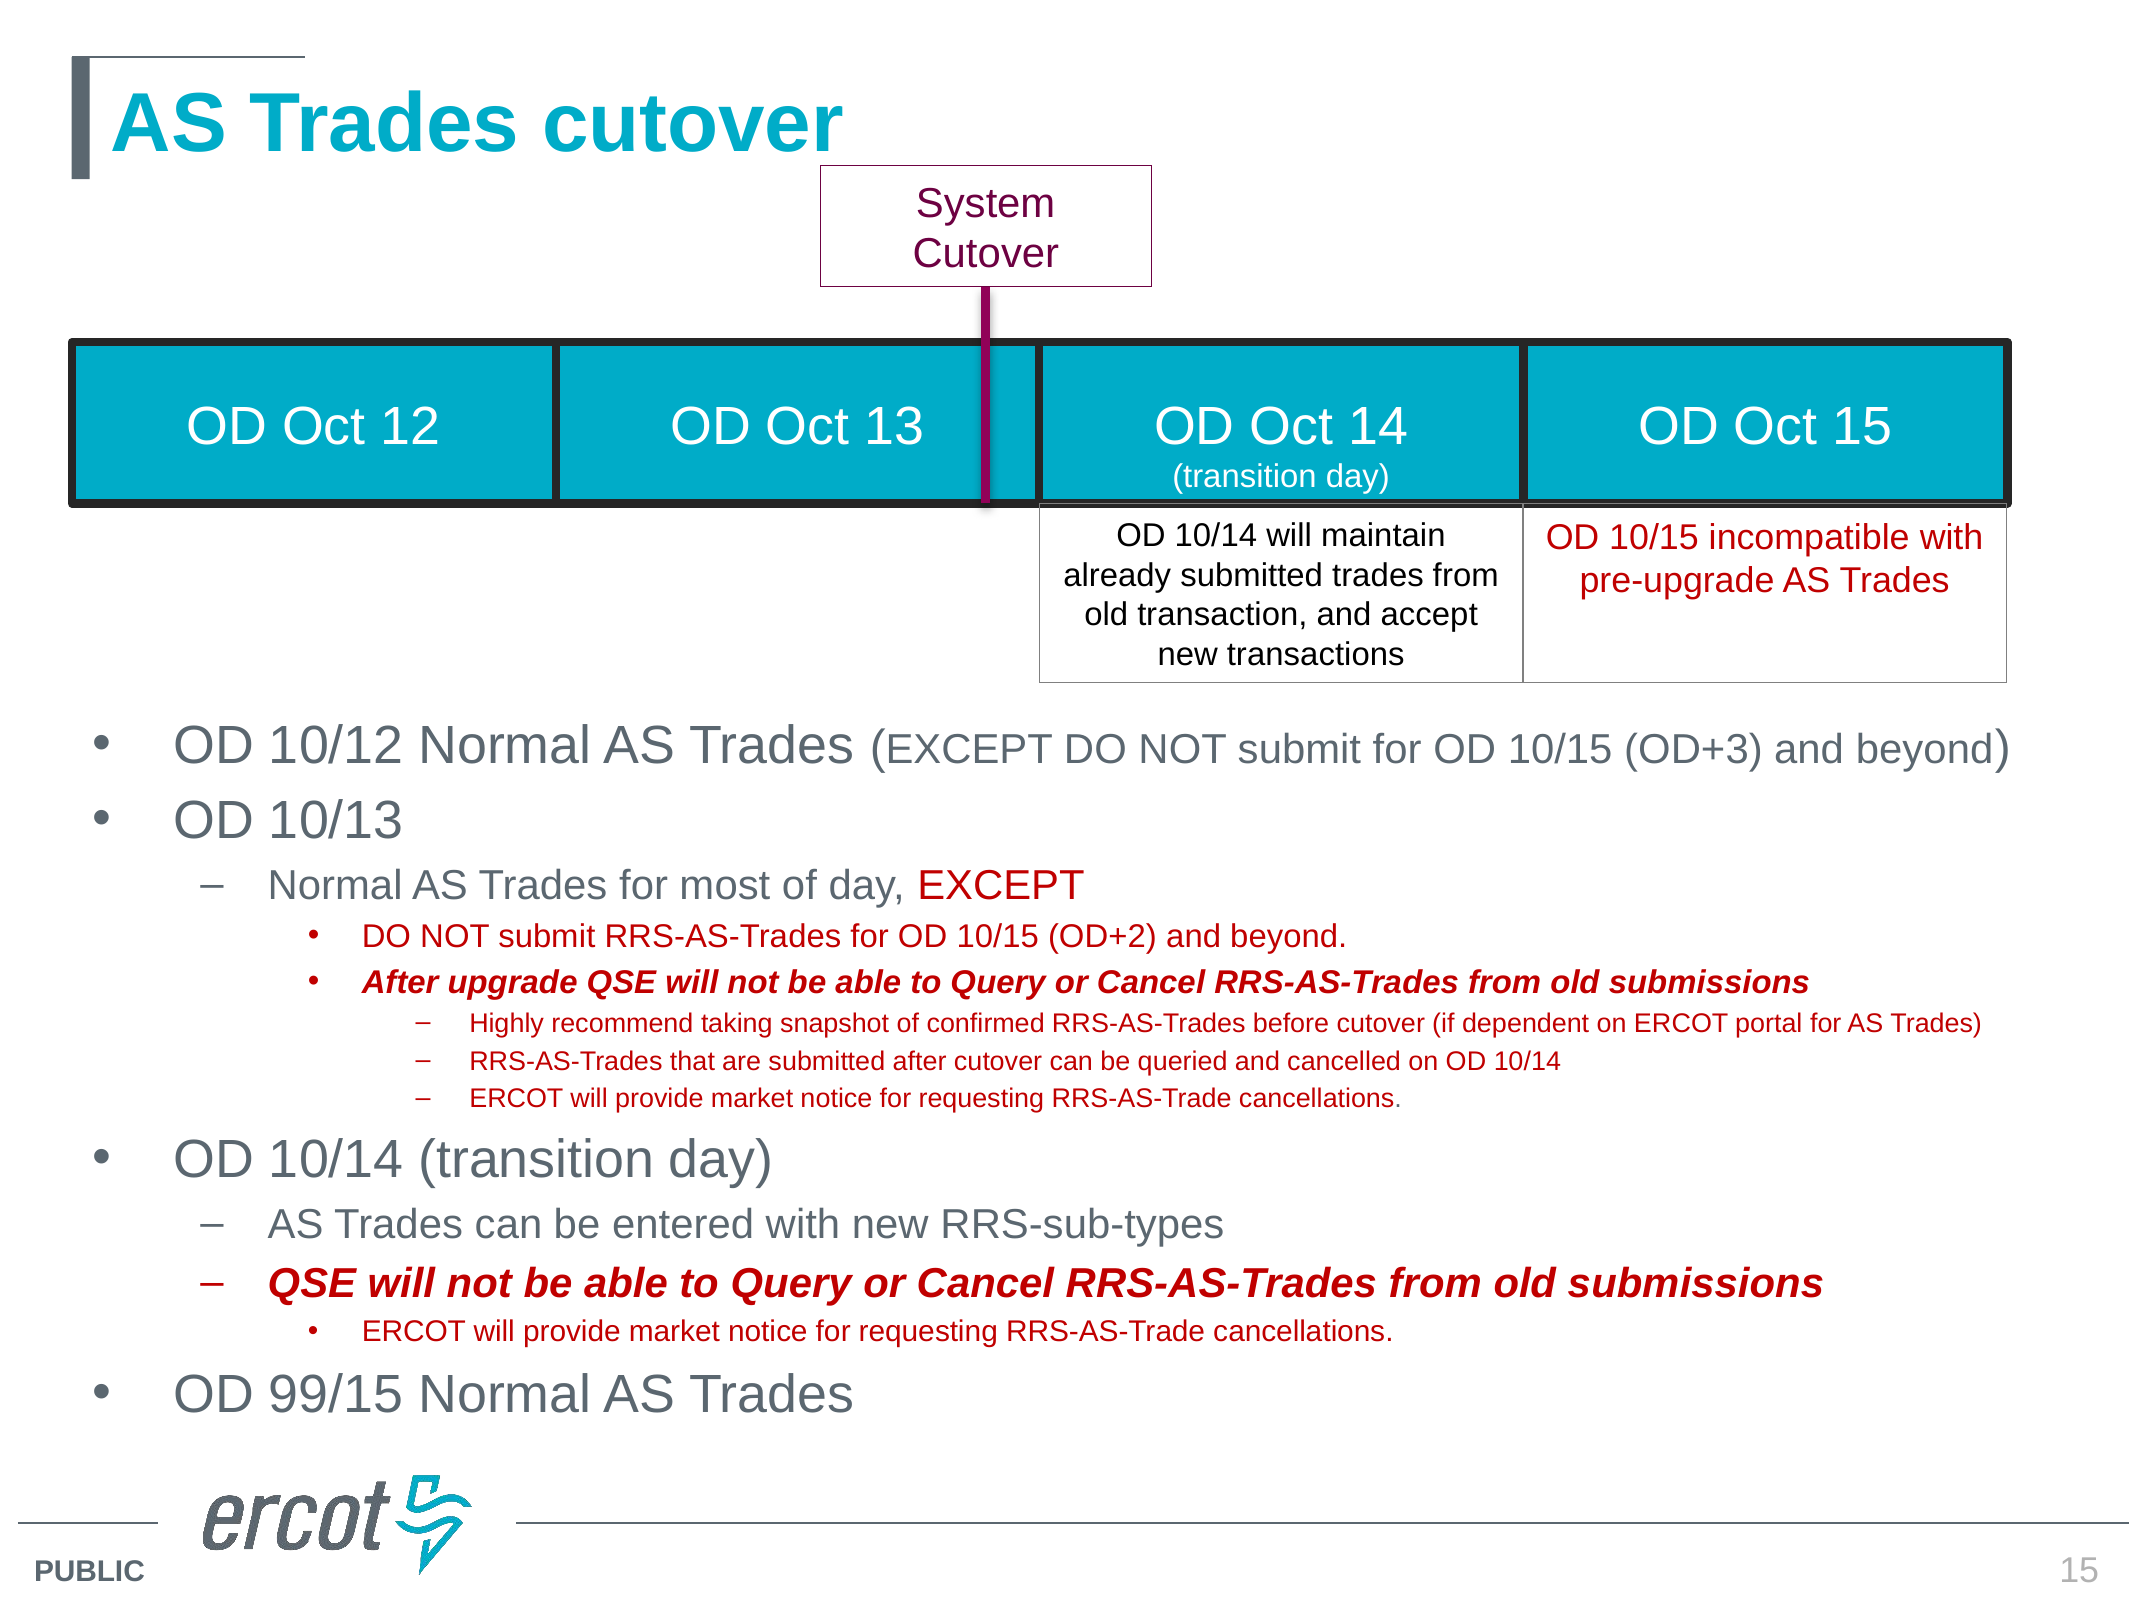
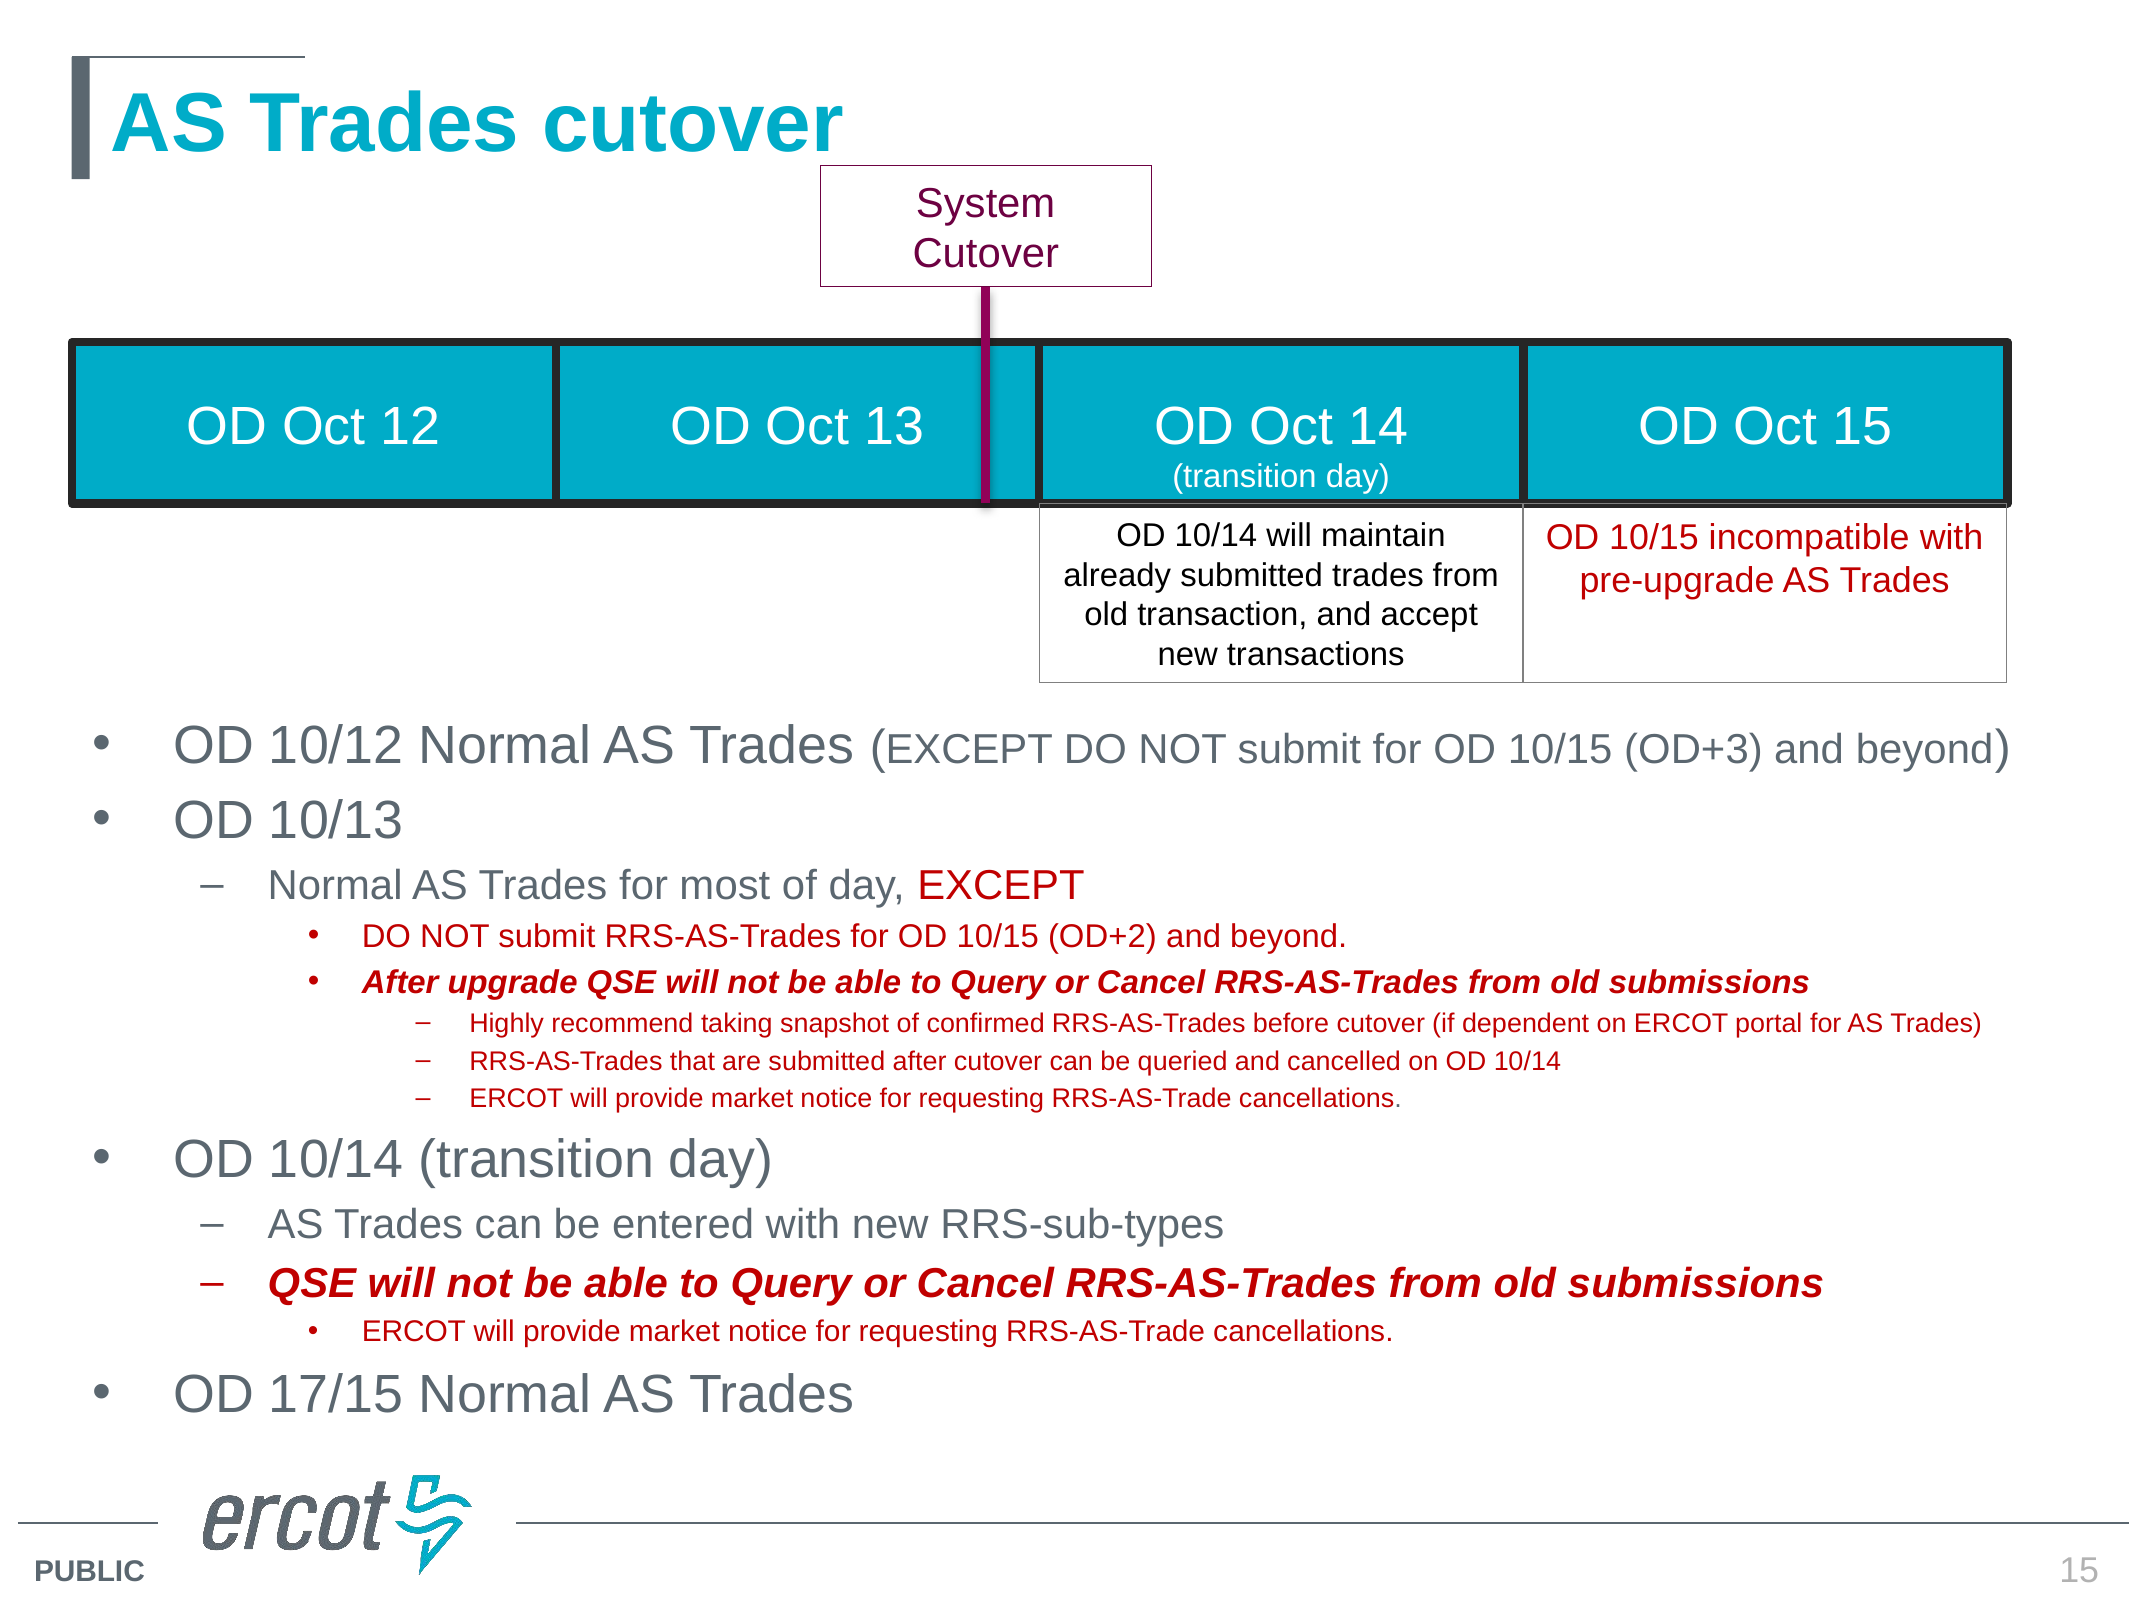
99/15: 99/15 -> 17/15 (336, 1395)
